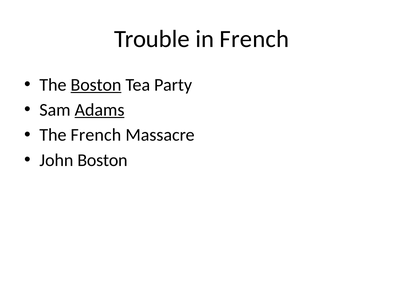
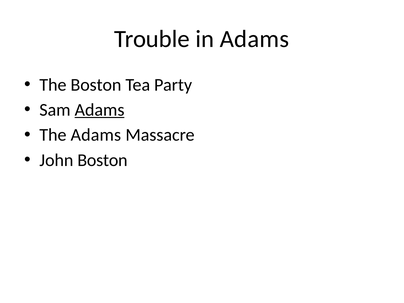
in French: French -> Adams (254, 39)
Boston underline: present -> none (96, 85)
The French: French -> Adams (96, 135)
